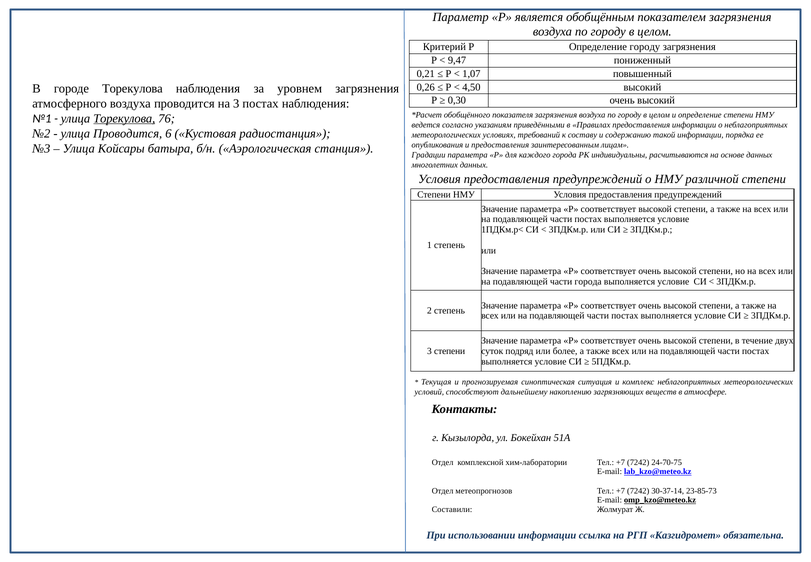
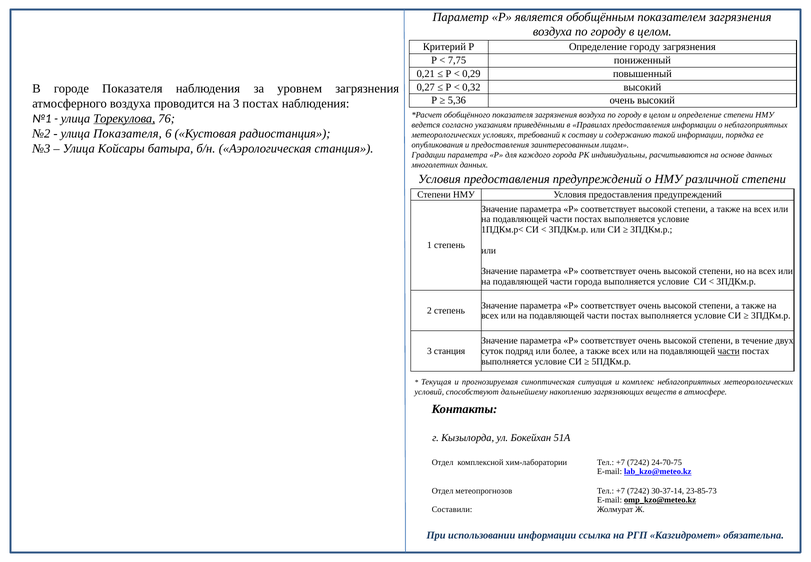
9,47: 9,47 -> 7,75 (457, 60)
1,07: 1,07 -> 0,29 (471, 74)
0,26: 0,26 -> 0,27 (426, 87)
4,50: 4,50 -> 0,32 (471, 87)
городе Торекулова: Торекулова -> Показателя (132, 88)
0,30: 0,30 -> 5,36 (457, 100)
улица Проводится: Проводится -> Показателя (128, 133)
3 степени: степени -> станция (450, 351)
части underline: none -> present (729, 351)
